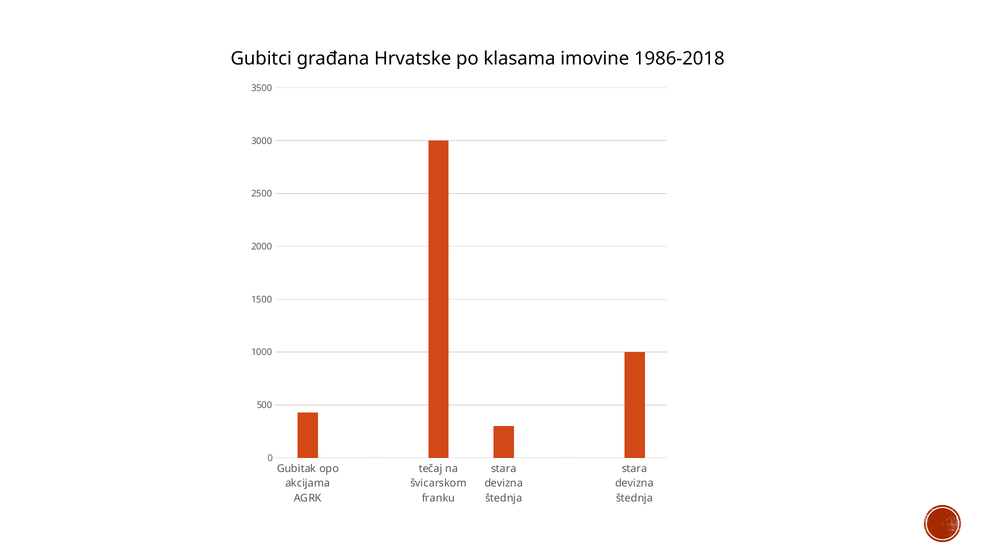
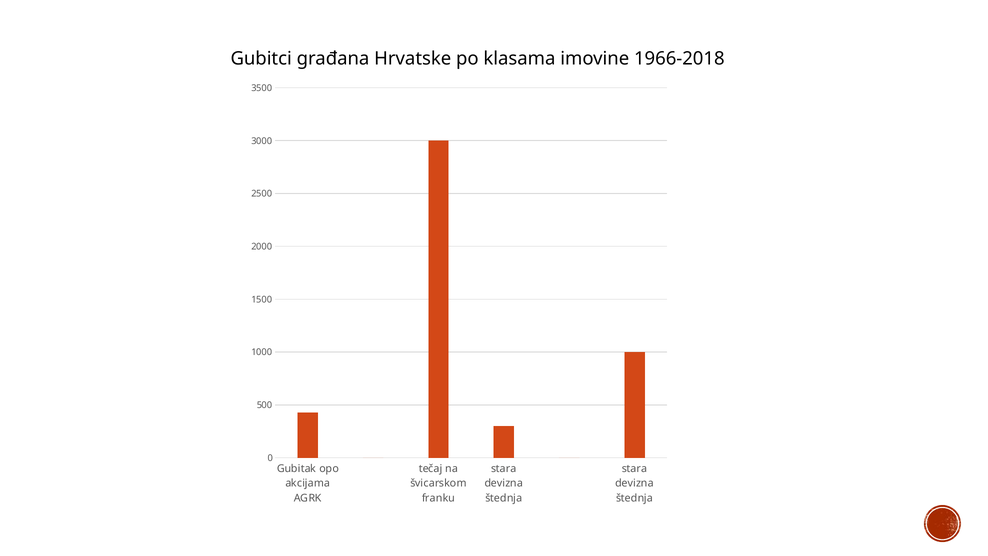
1986-2018: 1986-2018 -> 1966-2018 (679, 58)
